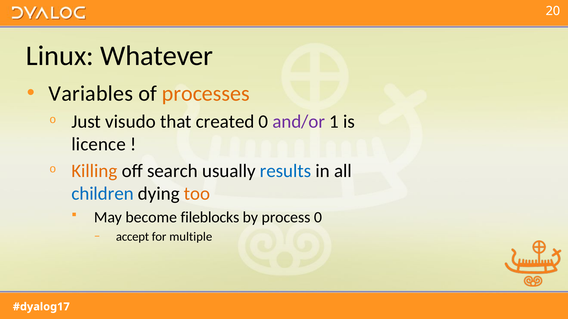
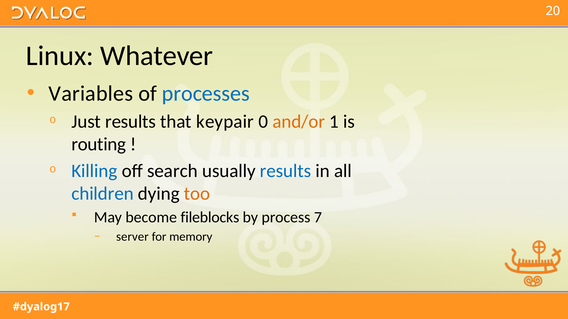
processes colour: orange -> blue (206, 94)
Just visudo: visudo -> results (131, 122)
created: created -> keypair (225, 122)
and/or colour: purple -> orange (299, 122)
licence: licence -> routing (99, 145)
Killing colour: orange -> blue (94, 171)
process 0: 0 -> 7 (318, 218)
accept: accept -> server (132, 237)
multiple: multiple -> memory (191, 237)
